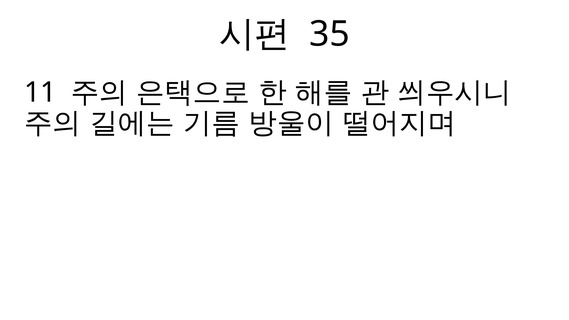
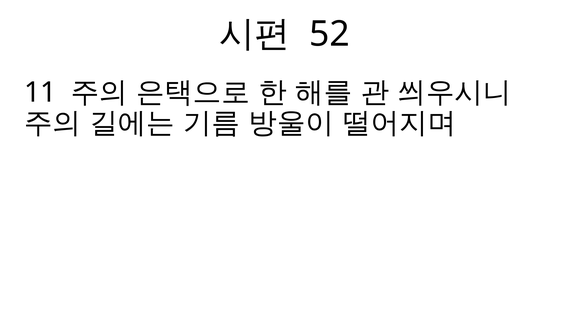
35: 35 -> 52 (330, 34)
